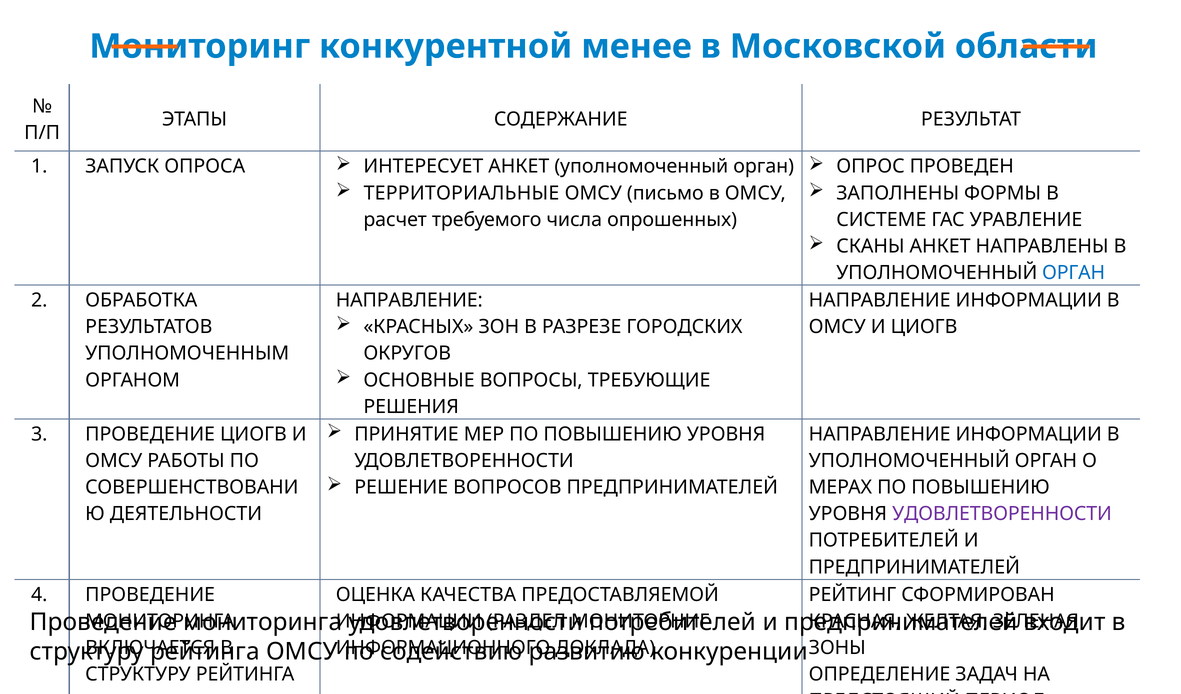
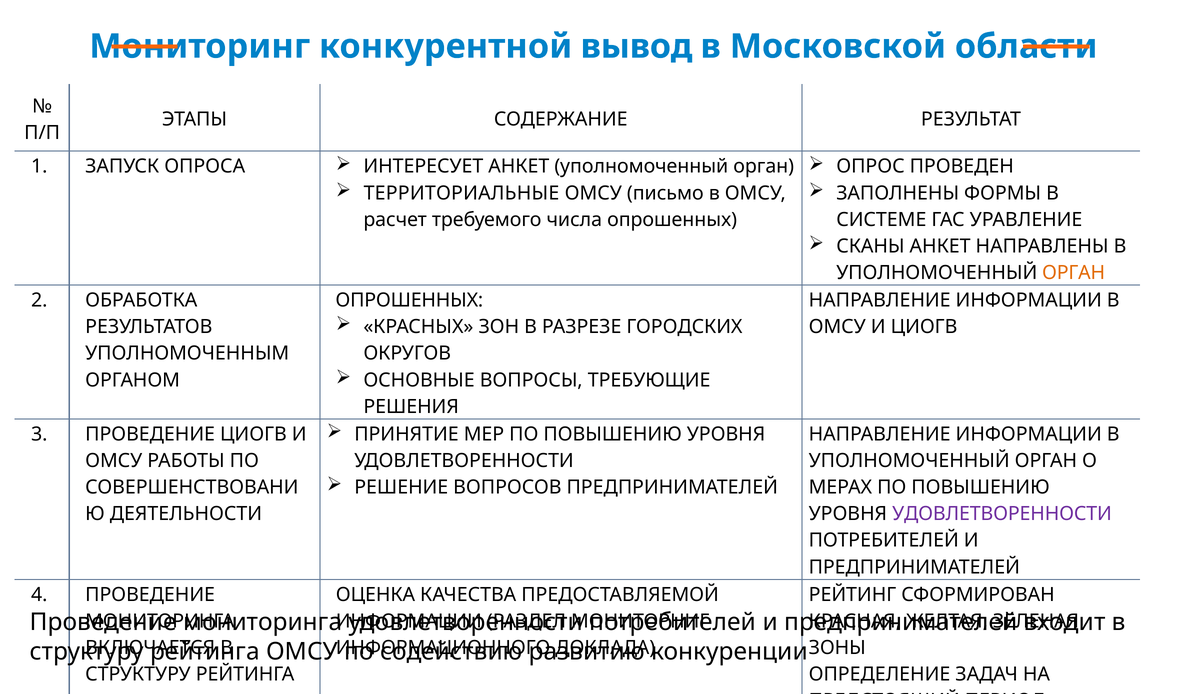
менее: менее -> вывод (637, 46)
ОРГАН colour: blue -> orange (1074, 273)
НАПРАВЛЕНИЕ: НАПРАВЛЕНИЕ -> ОПРОШЕННЫХ (409, 301)
